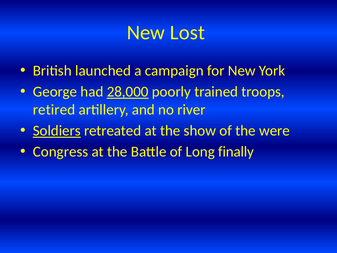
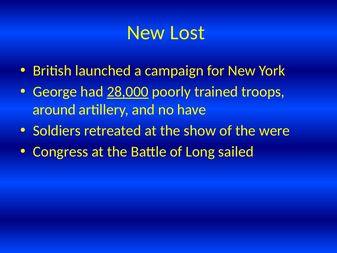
retired: retired -> around (54, 110)
river: river -> have (192, 110)
Soldiers underline: present -> none (57, 131)
finally: finally -> sailed (236, 152)
